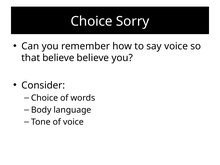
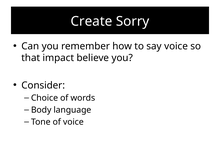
Choice: Choice -> Create (91, 21)
that believe: believe -> impact (58, 58)
